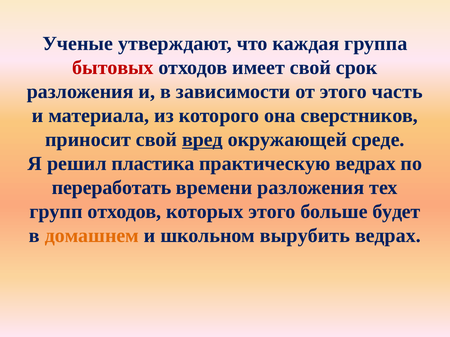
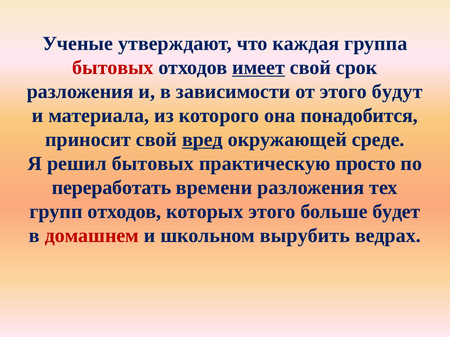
имеет underline: none -> present (259, 68)
часть: часть -> будут (397, 92)
сверстников: сверстников -> понадобится (359, 116)
решил пластика: пластика -> бытовых (153, 164)
практическую ведрах: ведрах -> просто (366, 164)
домашнем colour: orange -> red (92, 236)
